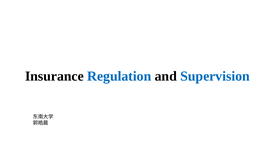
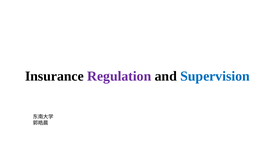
Regulation colour: blue -> purple (119, 76)
